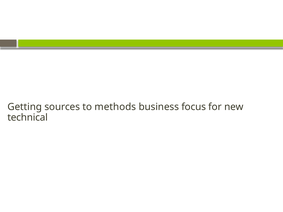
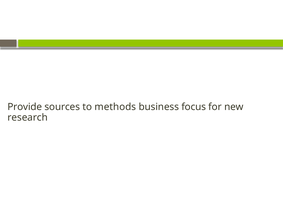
Getting: Getting -> Provide (25, 107)
technical: technical -> research (28, 118)
